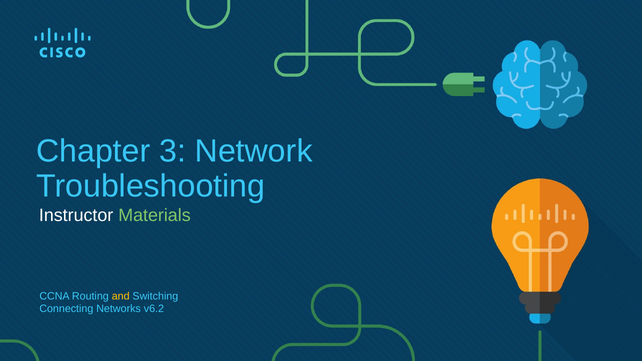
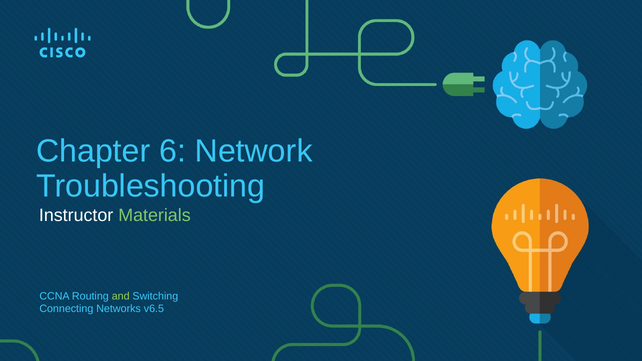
3: 3 -> 6 (173, 151)
and colour: yellow -> light green (121, 296)
v6.2: v6.2 -> v6.5 (154, 309)
